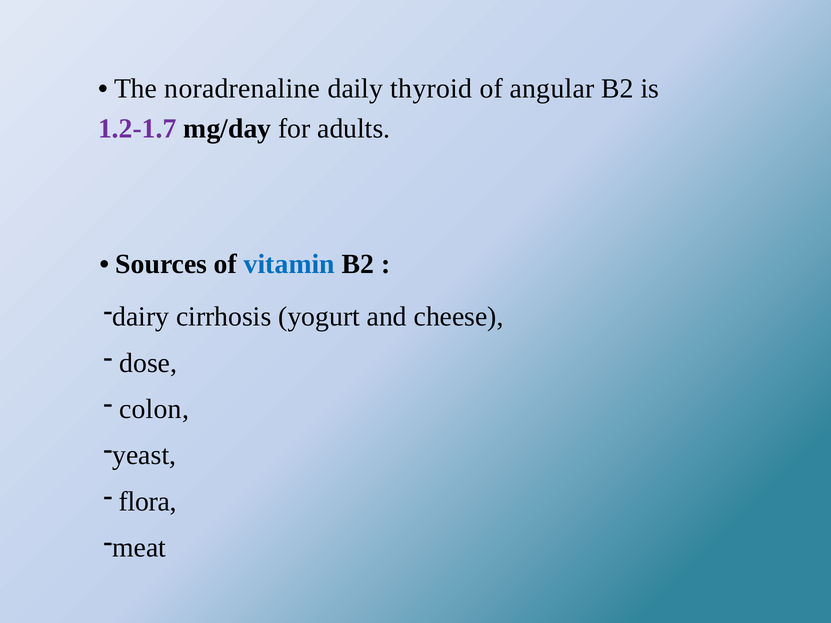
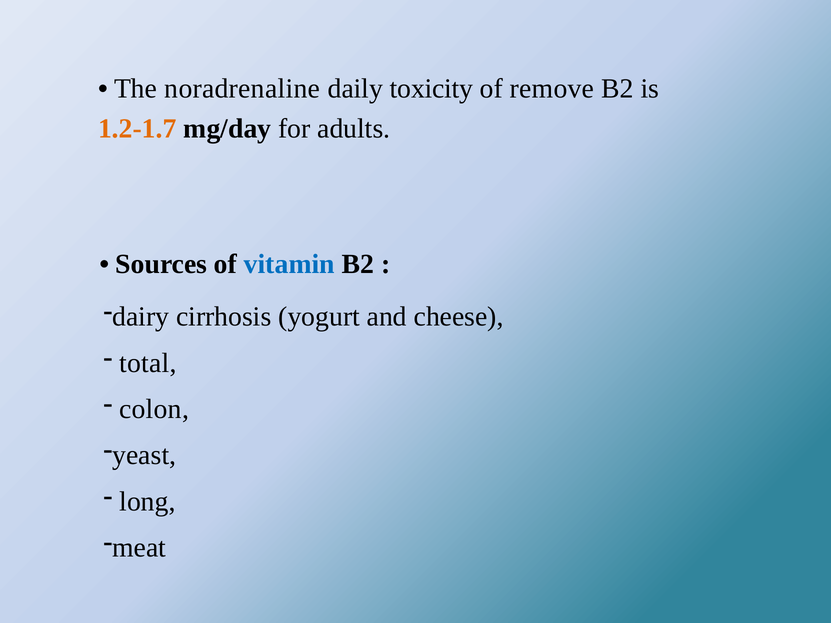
thyroid: thyroid -> toxicity (432, 89)
angular: angular -> remove (552, 89)
1.2-1.7 colour: purple -> orange (137, 128)
dose: dose -> total (148, 363)
flora: flora -> long (148, 502)
